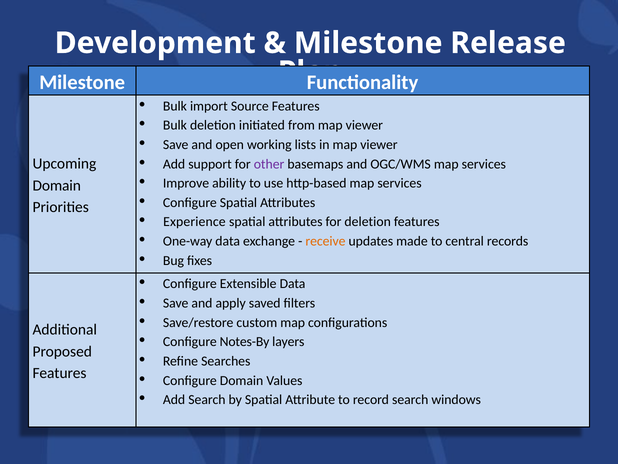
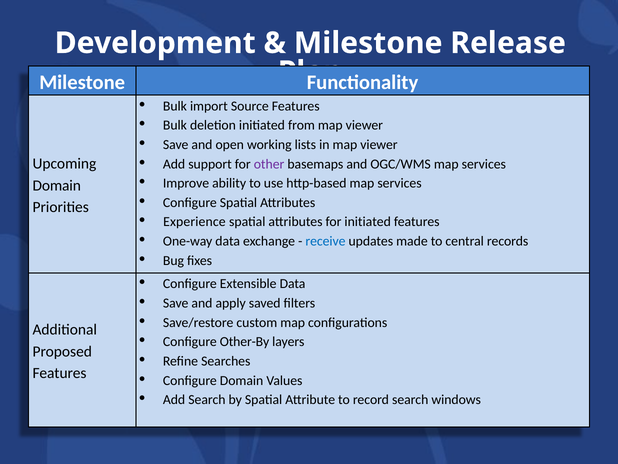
for deletion: deletion -> initiated (368, 222)
receive colour: orange -> blue (325, 241)
Notes-By: Notes-By -> Other-By (245, 342)
